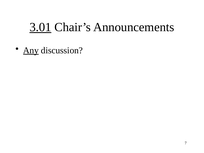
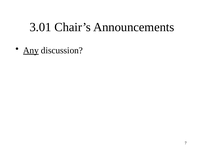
3.01 underline: present -> none (40, 27)
